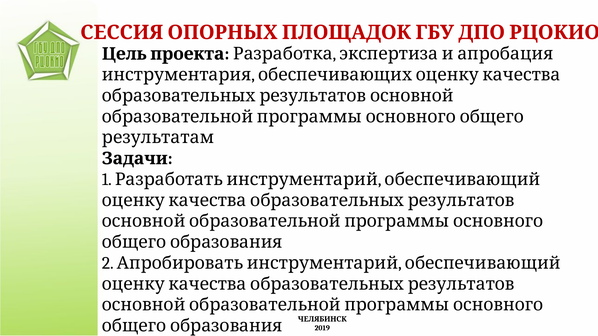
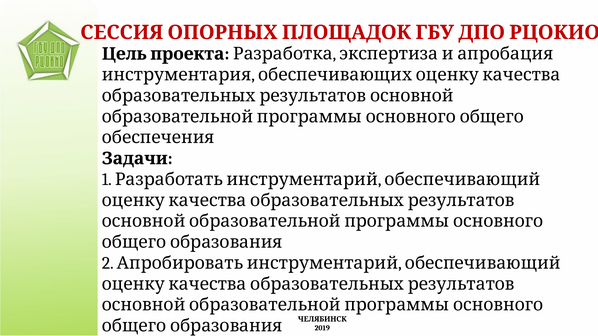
результатам: результатам -> обеспечения (158, 138)
